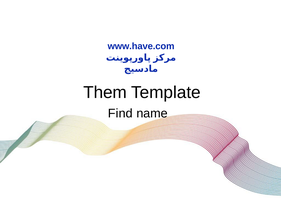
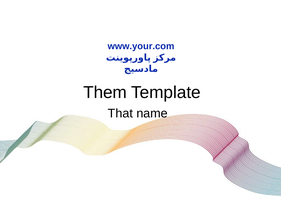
www.have.com: www.have.com -> www.your.com (141, 46)
Find: Find -> That (120, 113)
